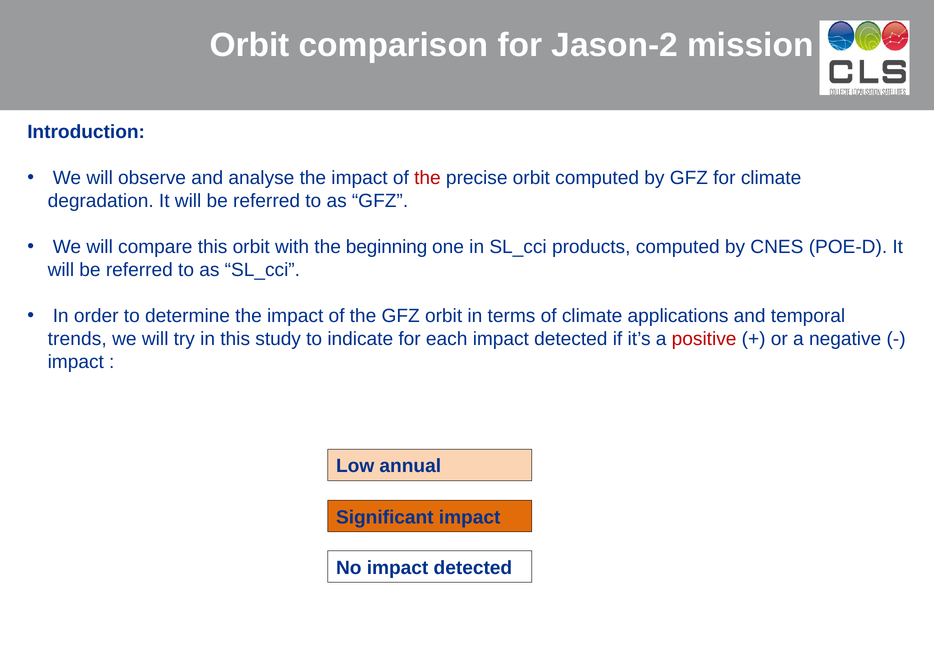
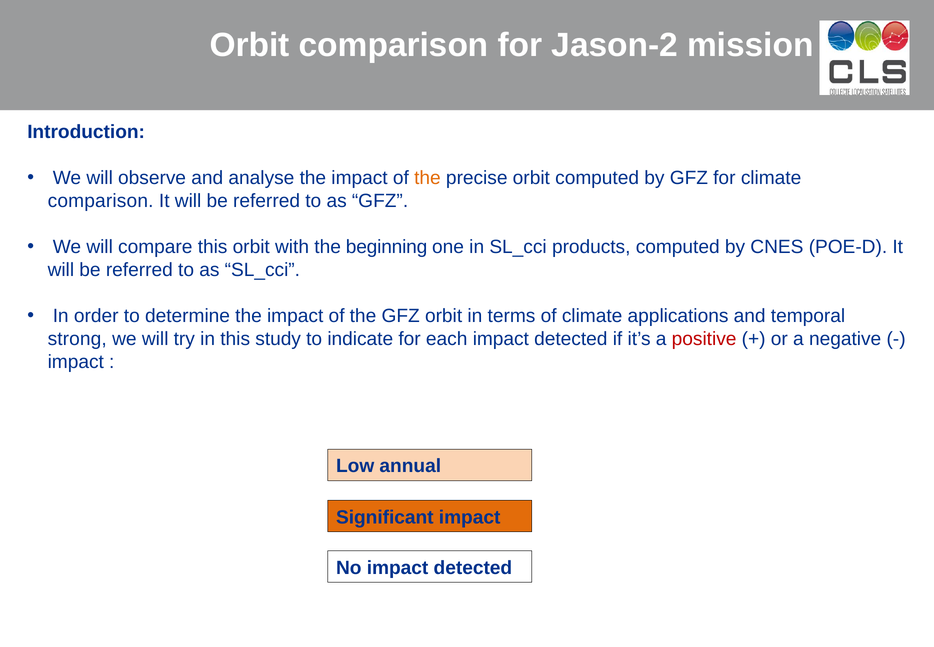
the colour: red -> orange (427, 178)
degradation: degradation -> comparison (101, 201)
trends: trends -> strong (77, 339)
